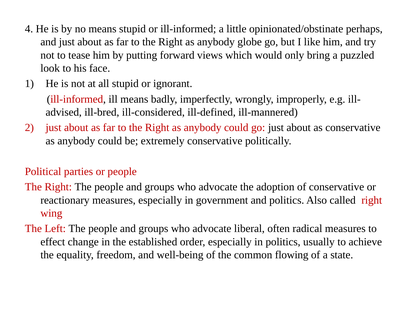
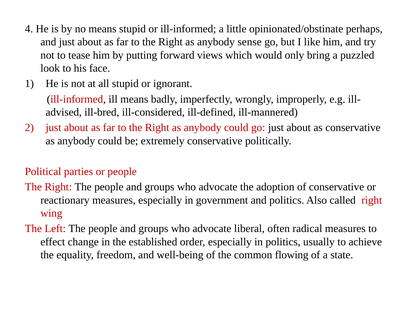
globe: globe -> sense (250, 42)
